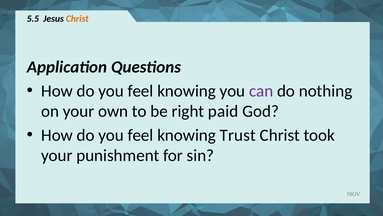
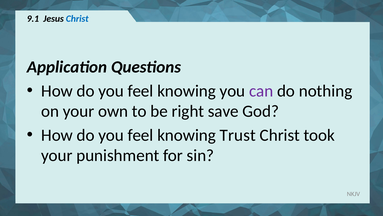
5.5: 5.5 -> 9.1 (33, 19)
Christ colour: orange -> blue (77, 19)
paid: paid -> save (223, 111)
